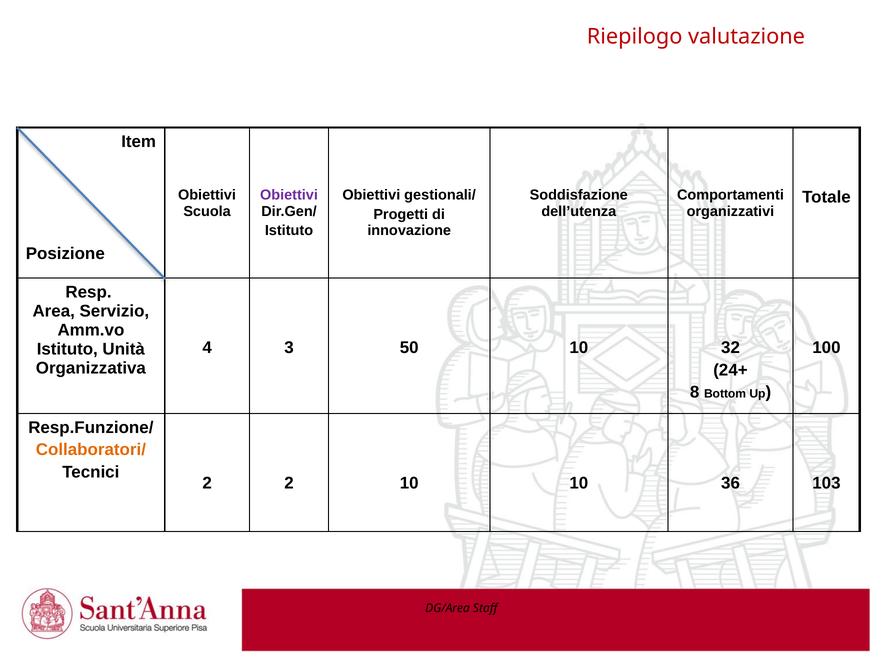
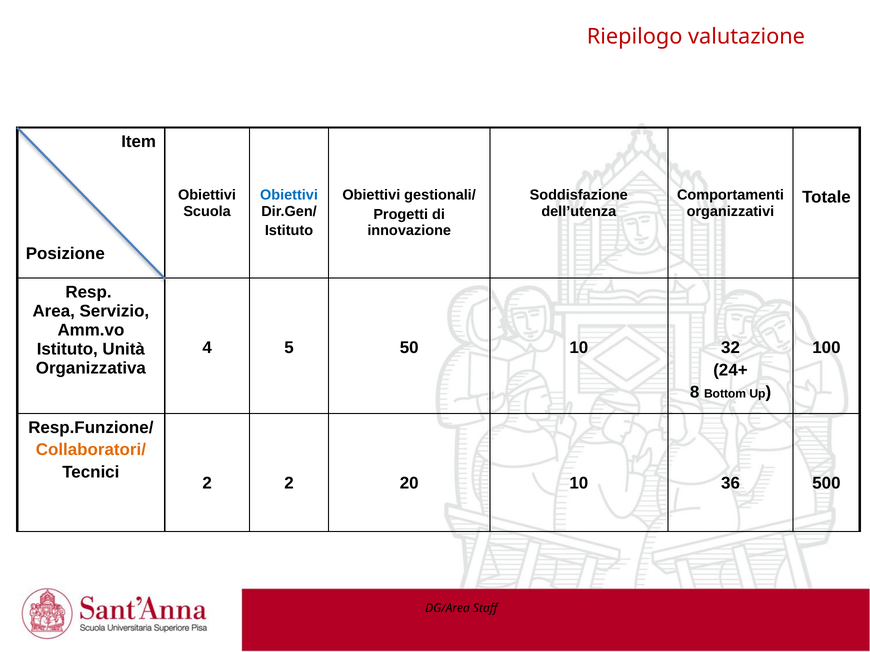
Obiettivi colour: purple -> blue (289, 195)
3: 3 -> 5 (289, 348)
2 10: 10 -> 20 (409, 483)
103: 103 -> 500 (826, 483)
